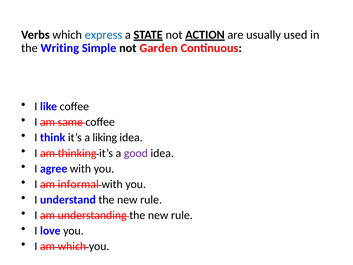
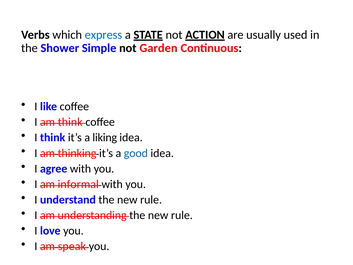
Writing: Writing -> Shower (60, 48)
am same: same -> think (70, 122)
good colour: purple -> blue (136, 153)
am which: which -> speak (72, 246)
